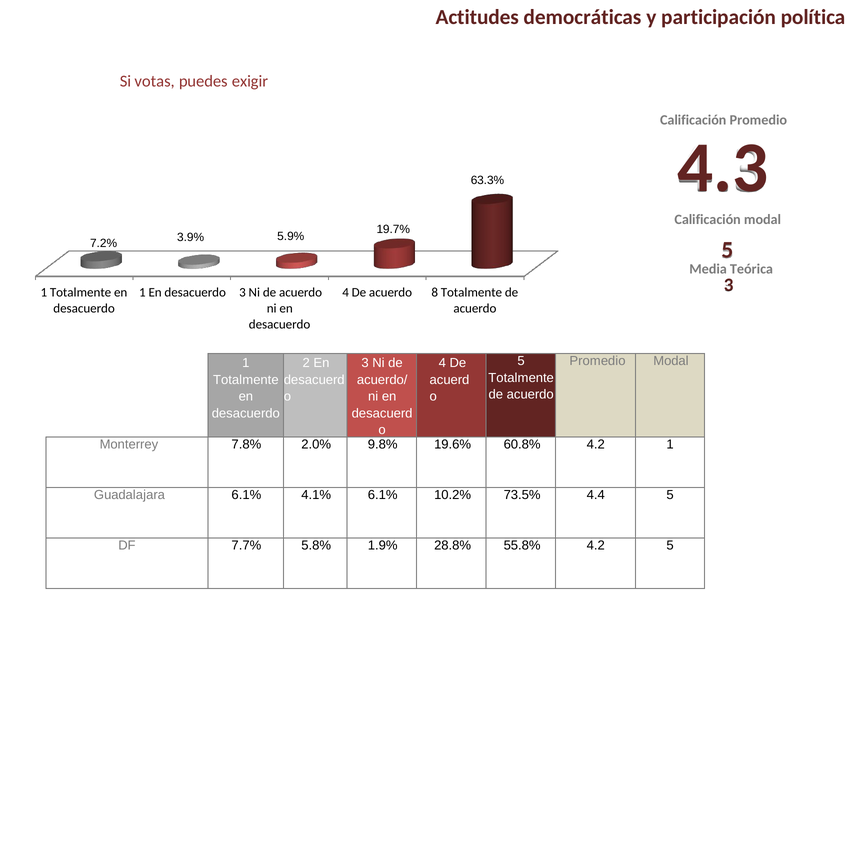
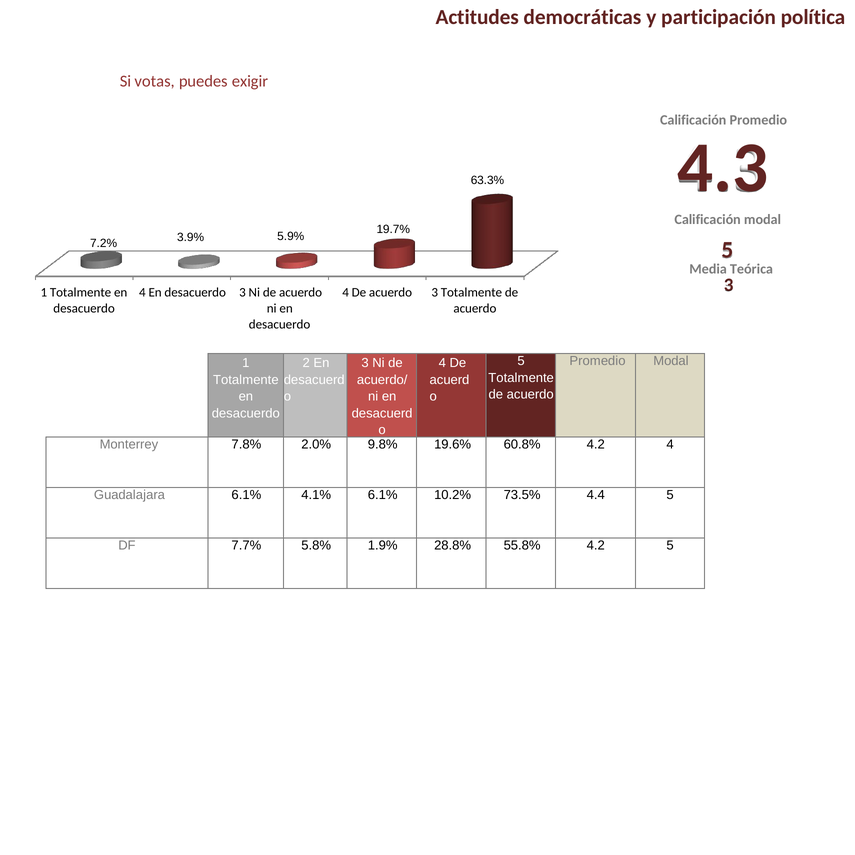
en 1: 1 -> 4 (142, 293)
acuerdo 8: 8 -> 3 (435, 293)
4.2 1: 1 -> 4 (670, 444)
